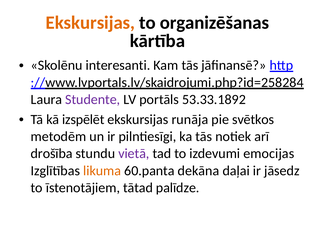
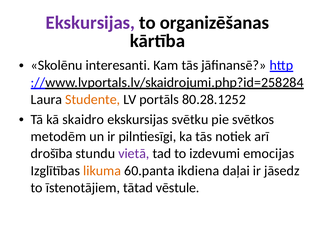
Ekskursijas colour: orange -> purple (90, 23)
Studente colour: purple -> orange (93, 100)
53.33.1892: 53.33.1892 -> 80.28.1252 (214, 100)
izspēlēt: izspēlēt -> skaidro (83, 120)
runāja: runāja -> svētku (190, 120)
dekāna: dekāna -> ikdiena (198, 171)
palīdze: palīdze -> vēstule (178, 188)
